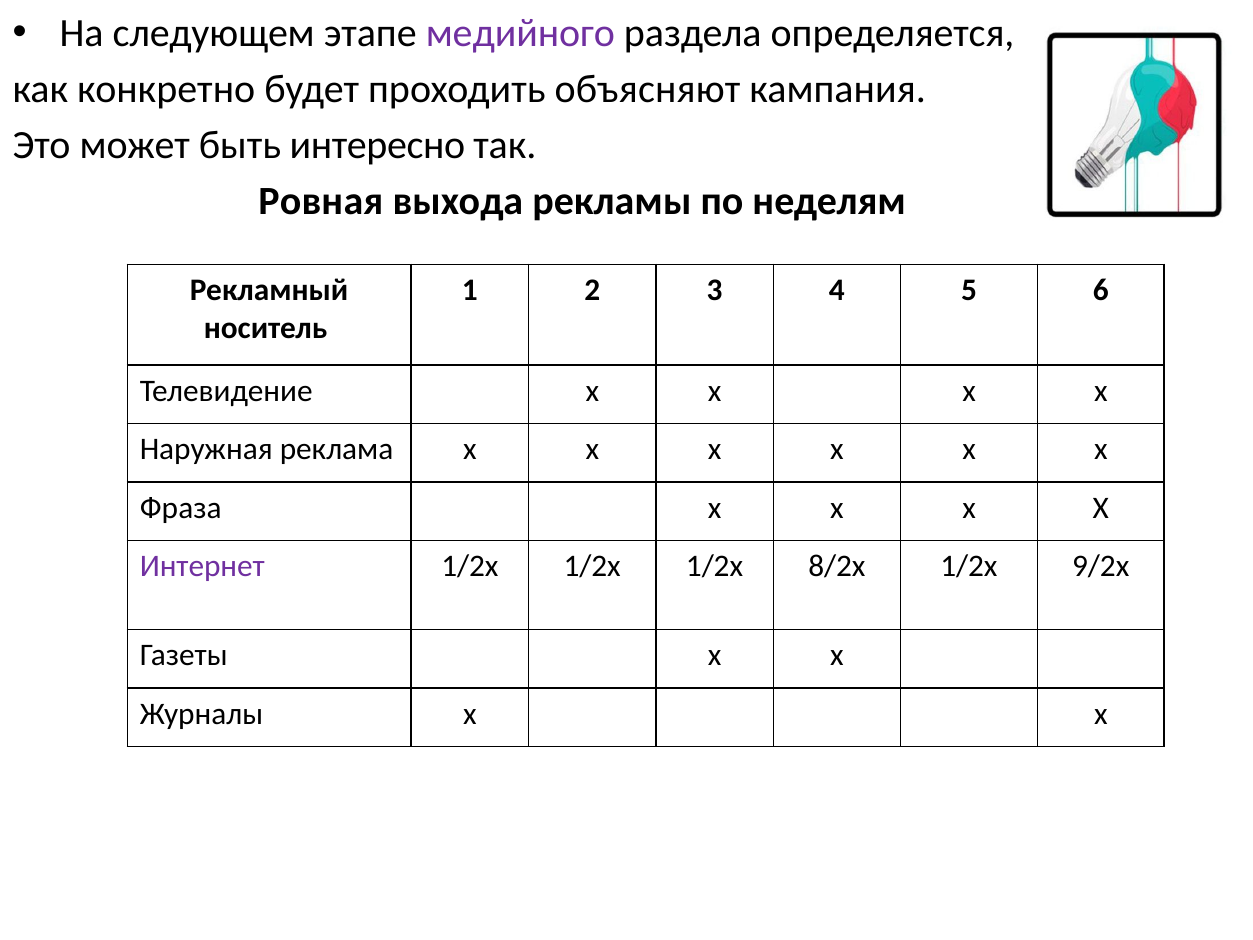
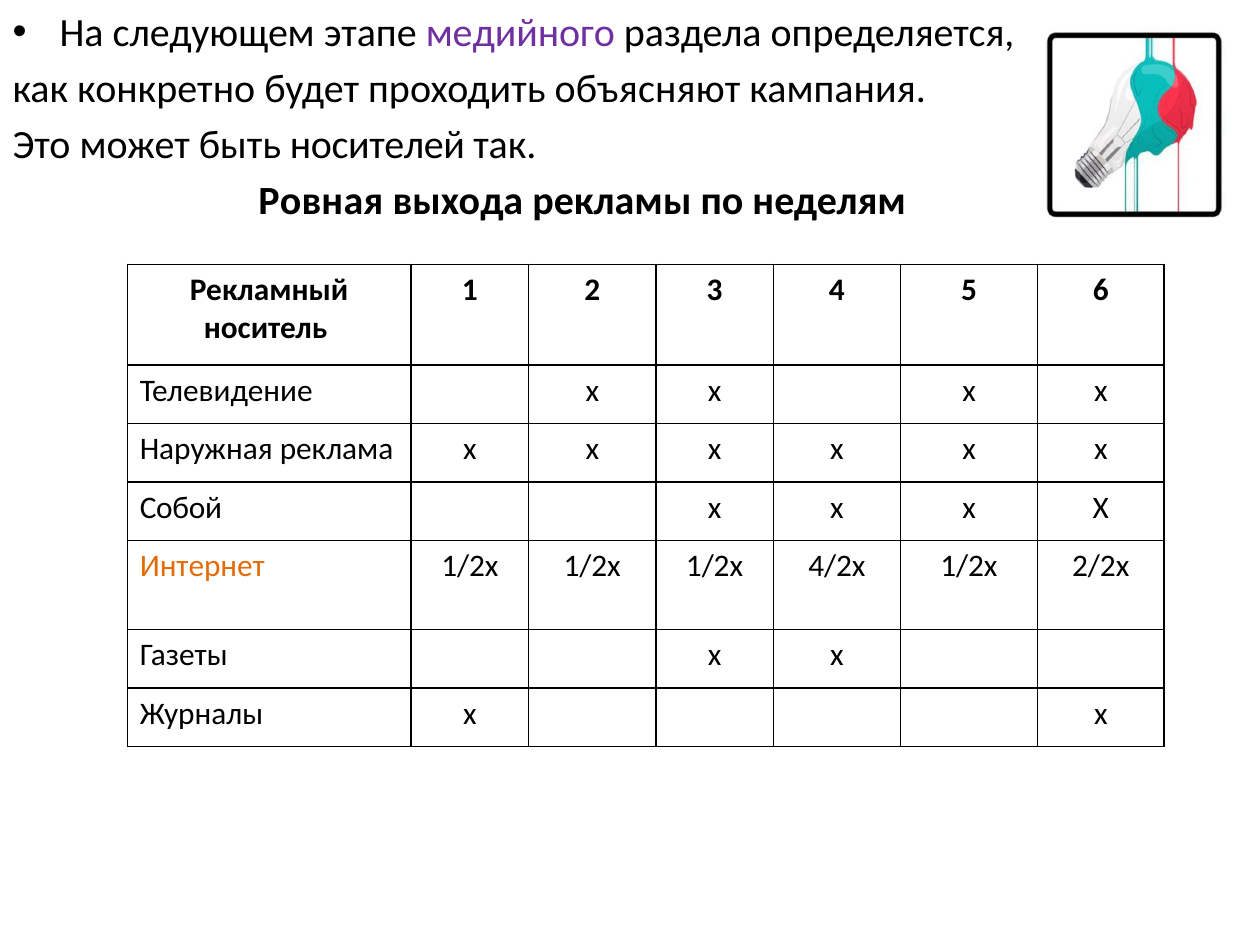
интересно: интересно -> носителей (377, 145)
Фраза: Фраза -> Собой (181, 508)
Интернет colour: purple -> orange (202, 566)
8/2х: 8/2х -> 4/2х (837, 566)
9/2х: 9/2х -> 2/2х (1101, 566)
